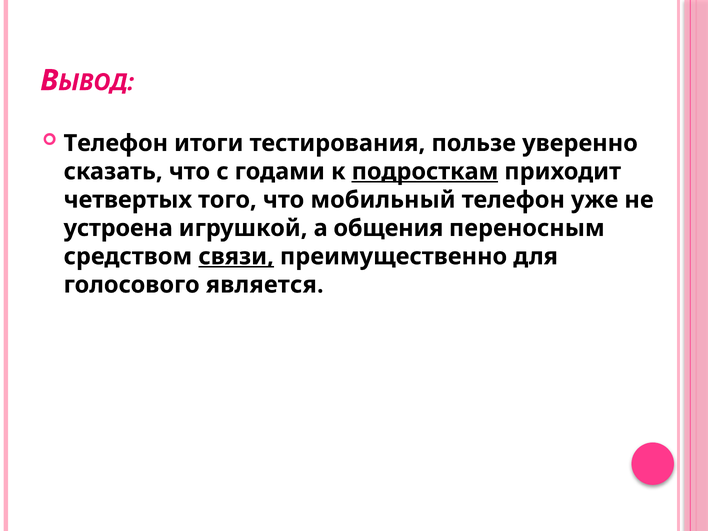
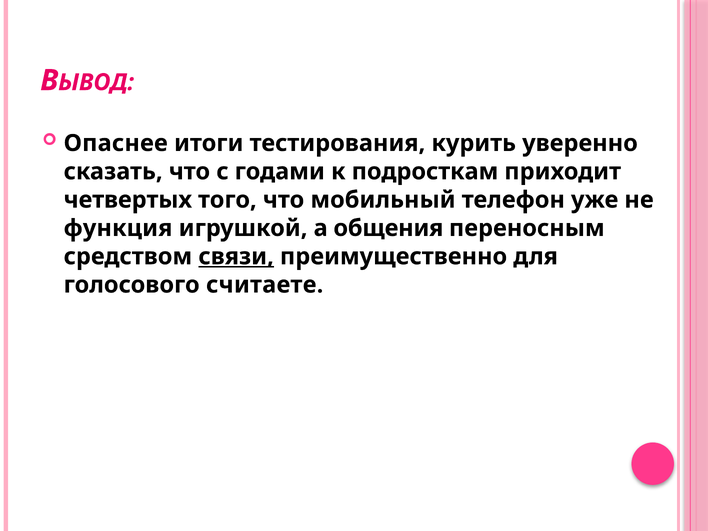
Телефон: Телефон -> Опаснее (116, 143)
пользе: пользе -> курить (474, 143)
подросткам underline: present -> none (425, 172)
устроена: устроена -> функция (118, 228)
является: является -> считаете (265, 285)
